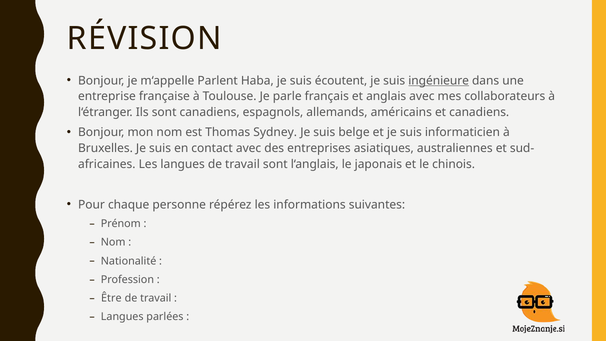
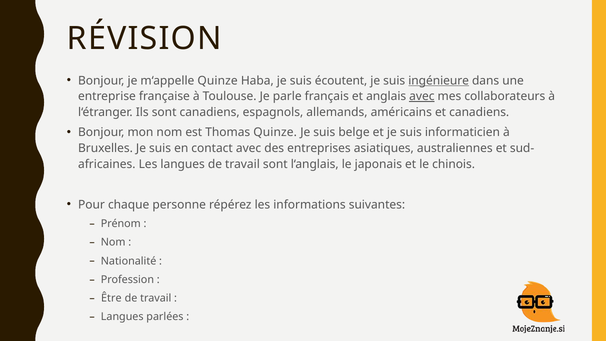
m‘appelle Parlent: Parlent -> Quinze (218, 81)
avec underline: none -> present (422, 96)
Thomas Sydney: Sydney -> Quinze (275, 132)
